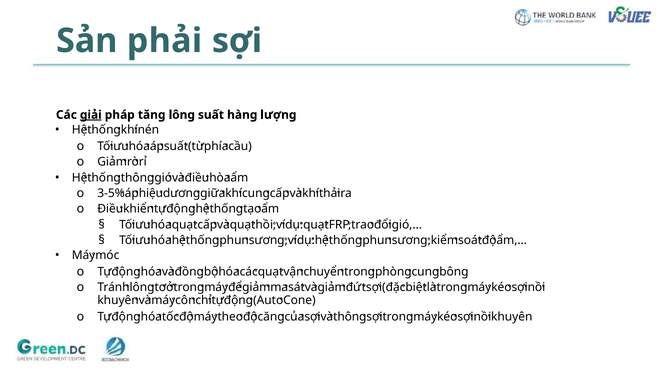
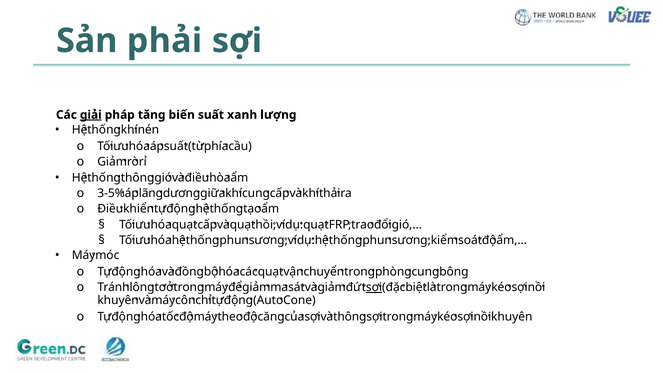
tăng lông: lông -> biến (182, 115)
hàng: hàng -> xanh (242, 115)
hiệu: hiệu -> lãng (151, 193)
sợi underline: none -> present (374, 287)
